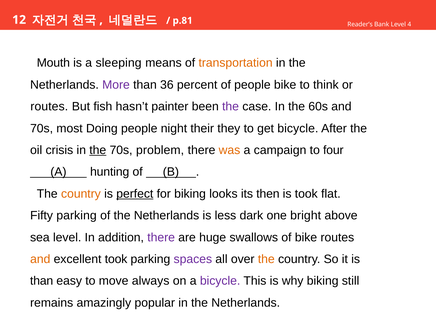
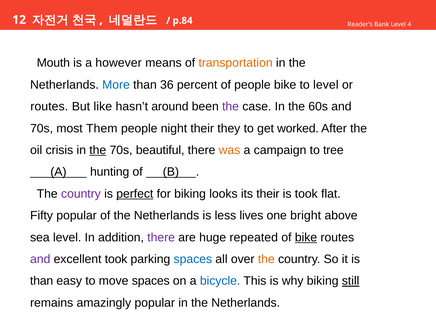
p.81: p.81 -> p.84 (183, 21)
sleeping: sleeping -> however (119, 63)
More colour: purple -> blue (116, 85)
to think: think -> level (326, 85)
fish: fish -> like (103, 107)
painter: painter -> around (170, 107)
Doing: Doing -> Them (102, 128)
get bicycle: bicycle -> worked (298, 128)
problem: problem -> beautiful (160, 150)
four: four -> tree (333, 150)
country colour: orange -> purple (81, 194)
its then: then -> their (268, 194)
Fifty parking: parking -> popular (77, 216)
dark: dark -> lives (251, 216)
swallows: swallows -> repeated (254, 237)
bike underline: none -> present (306, 237)
and colour: orange -> purple (40, 259)
spaces colour: purple -> blue (193, 259)
move always: always -> spaces (151, 281)
bicycle colour: purple -> blue (220, 281)
still underline: none -> present (351, 281)
